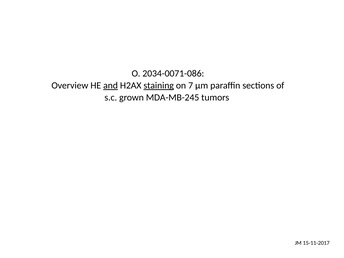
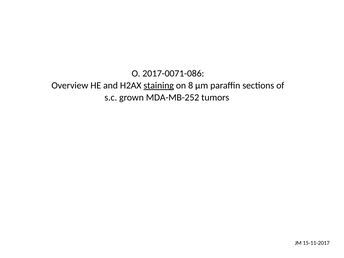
2034-0071-086: 2034-0071-086 -> 2017-0071-086 (173, 74)
and underline: present -> none (111, 86)
7: 7 -> 8 (191, 86)
MDA-MB-245: MDA-MB-245 -> MDA-MB-252 (173, 97)
